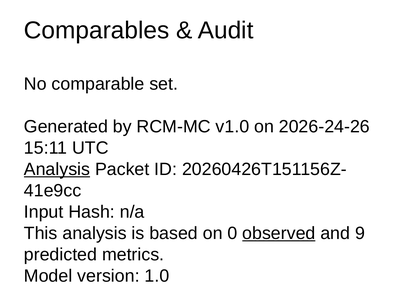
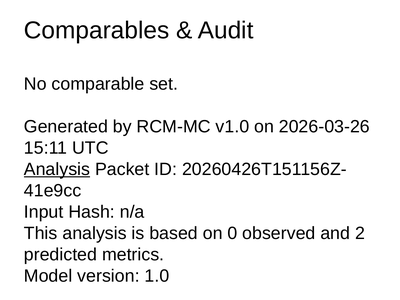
2026-24-26: 2026-24-26 -> 2026-03-26 (324, 127)
observed underline: present -> none (279, 233)
9: 9 -> 2 (360, 233)
